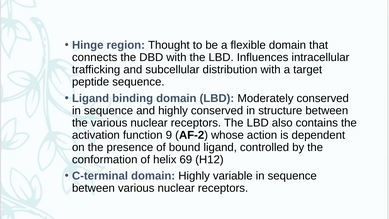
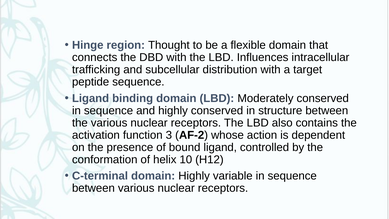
9: 9 -> 3 (169, 135)
69: 69 -> 10 (186, 159)
